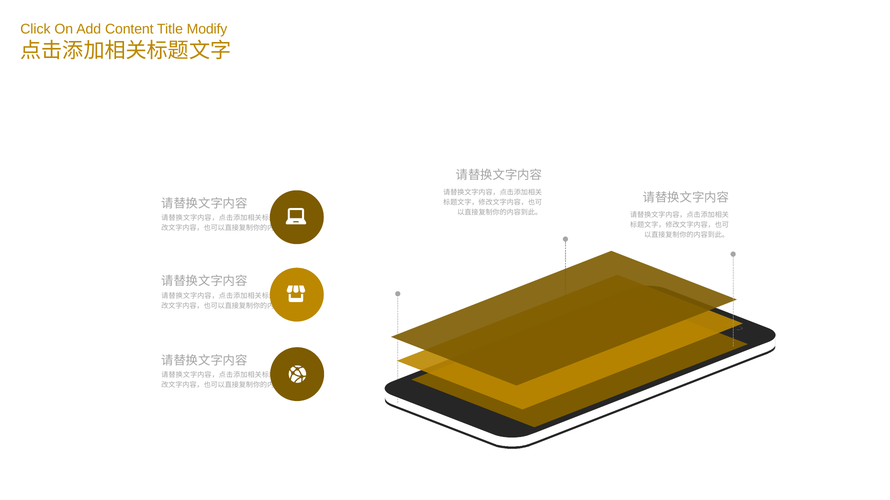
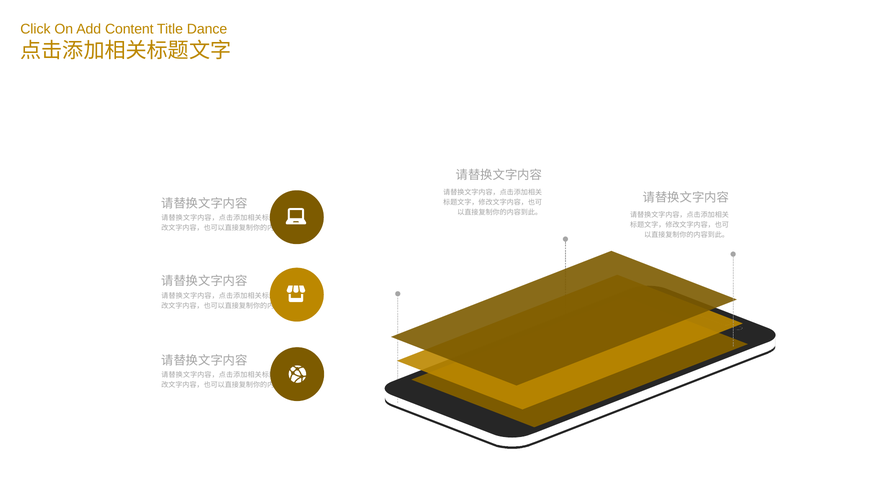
Modify: Modify -> Dance (207, 29)
